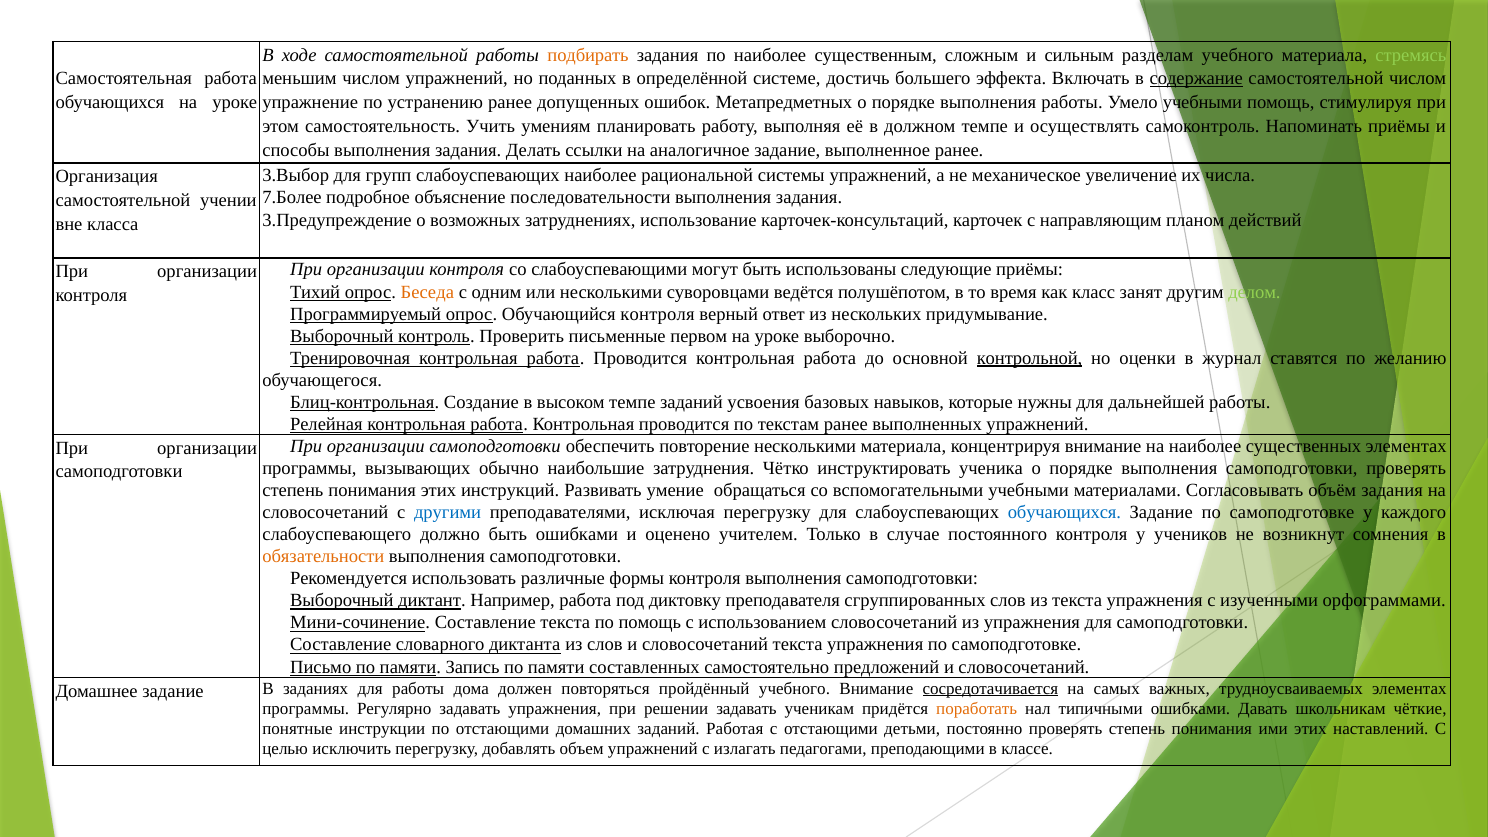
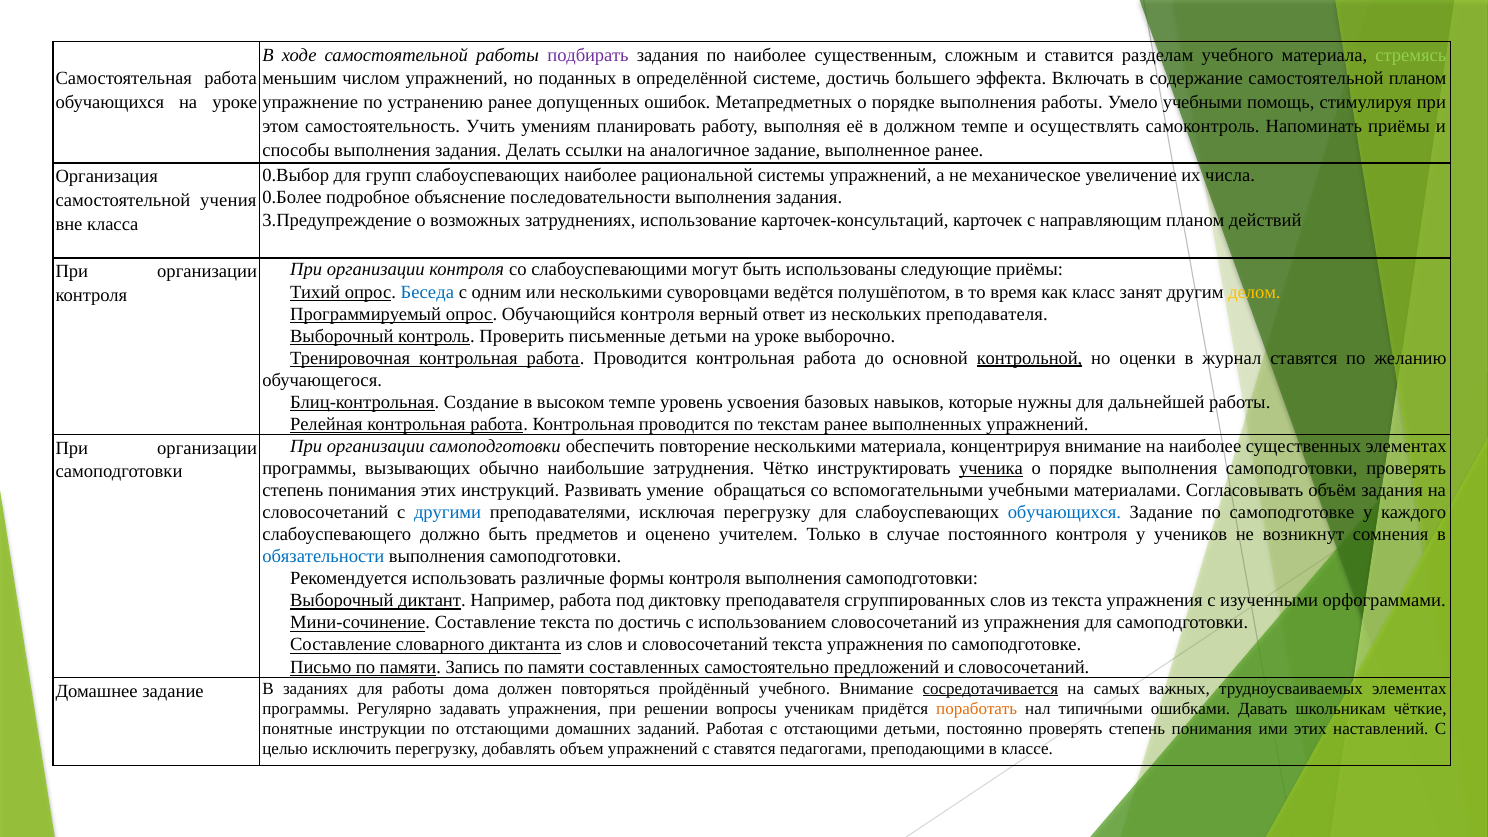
подбирать colour: orange -> purple (588, 55)
сильным: сильным -> ставится (1079, 55)
содержание underline: present -> none (1196, 79)
самостоятельной числом: числом -> планом (1418, 79)
3.Выбор: 3.Выбор -> 0.Выбор (296, 175)
7.Более: 7.Более -> 0.Более (292, 197)
учении: учении -> учения (228, 200)
Беседа colour: orange -> blue (427, 292)
делом colour: light green -> yellow (1254, 292)
нескольких придумывание: придумывание -> преподавателя (987, 314)
письменные первом: первом -> детьми (699, 336)
темпе заданий: заданий -> уровень (691, 402)
ученика underline: none -> present (991, 468)
быть ошибками: ошибками -> предметов (577, 535)
обязательности colour: orange -> blue (323, 557)
по помощь: помощь -> достичь (650, 623)
решении задавать: задавать -> вопросы (747, 709)
с излагать: излагать -> ставятся (745, 749)
